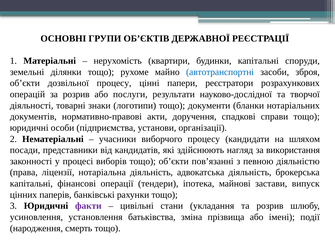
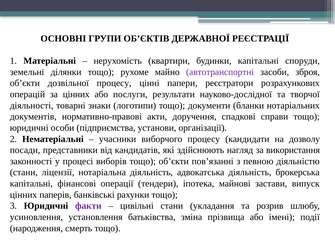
автотранспортні colour: blue -> purple (220, 72)
за розрив: розрив -> цінних (76, 94)
шляхом: шляхом -> дозволу (304, 139)
права: права -> стани (24, 173)
